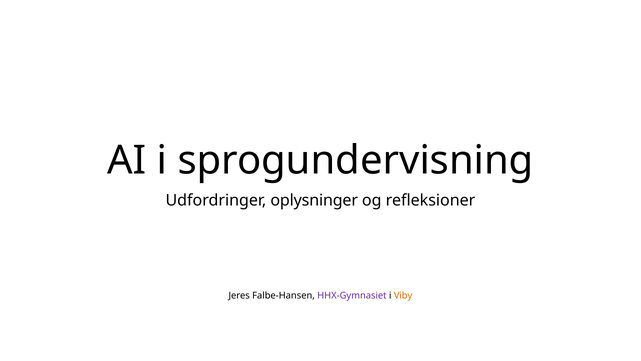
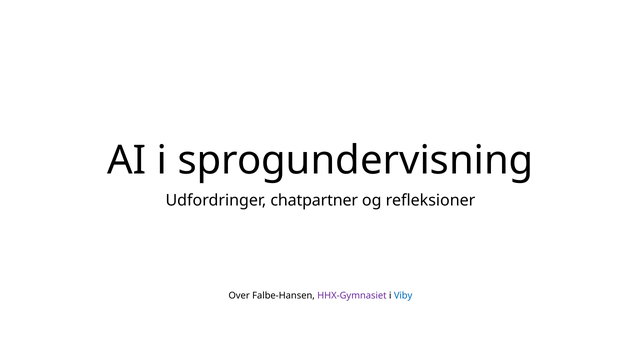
oplysninger: oplysninger -> chatpartner (314, 200)
Jeres: Jeres -> Over (239, 295)
Viby colour: orange -> blue (403, 295)
